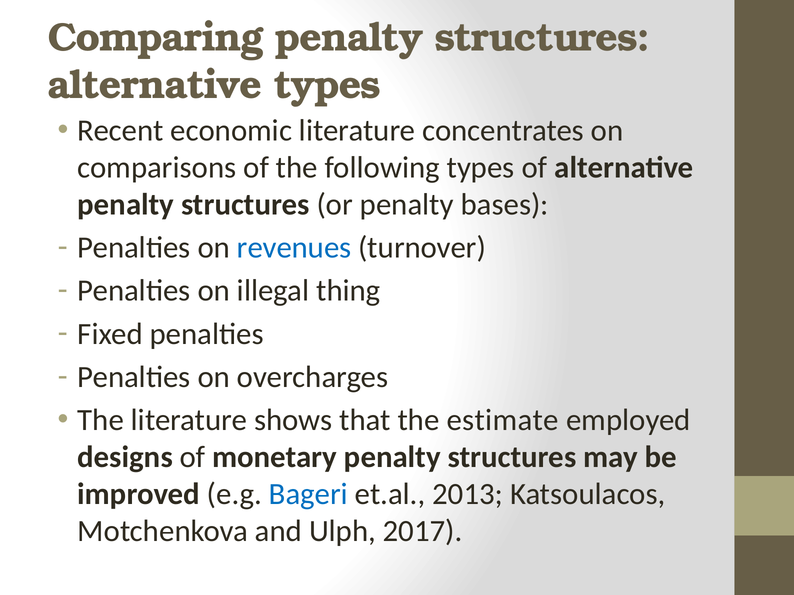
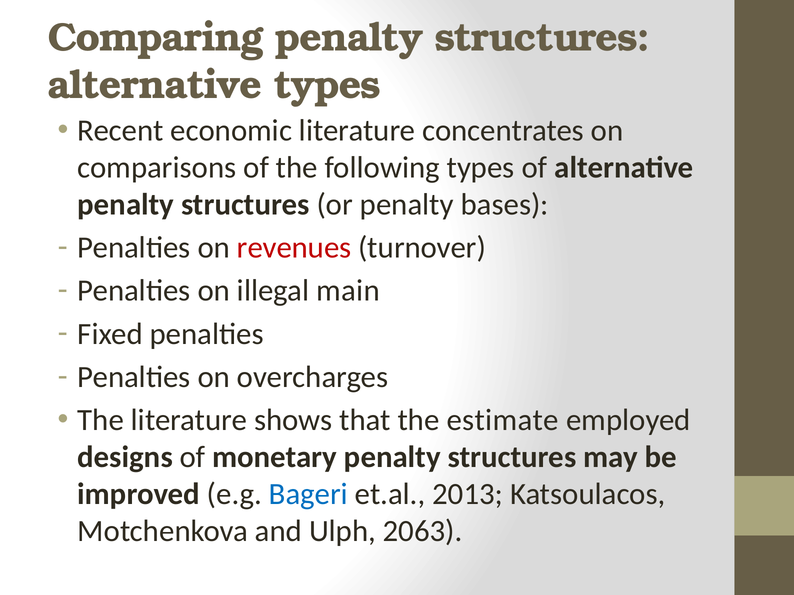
revenues colour: blue -> red (294, 248)
thing: thing -> main (348, 291)
2017: 2017 -> 2063 (423, 531)
